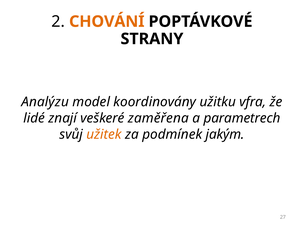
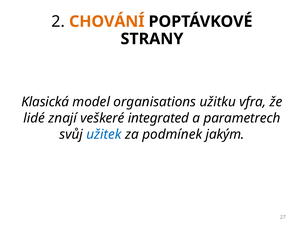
Analýzu: Analýzu -> Klasická (45, 102)
koordinovány: koordinovány -> organisations (155, 102)
zaměřena: zaměřena -> integrated (158, 118)
užitek colour: orange -> blue (104, 134)
